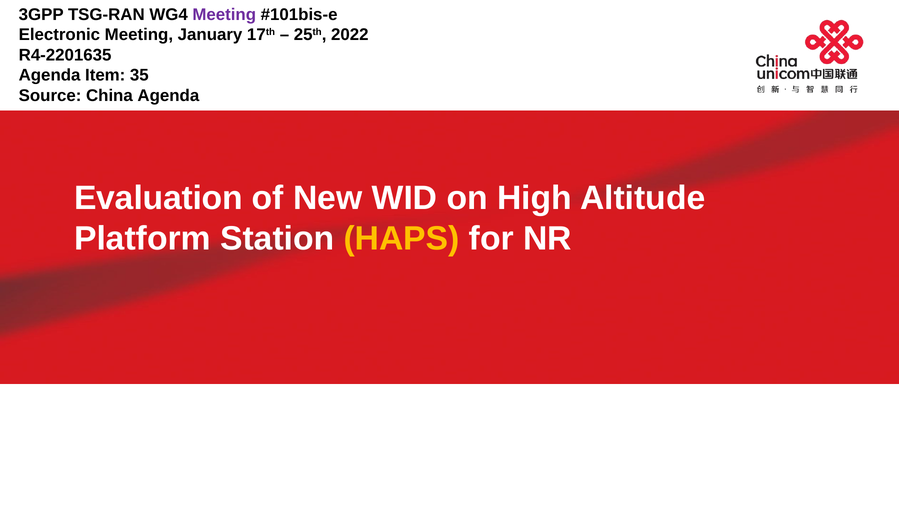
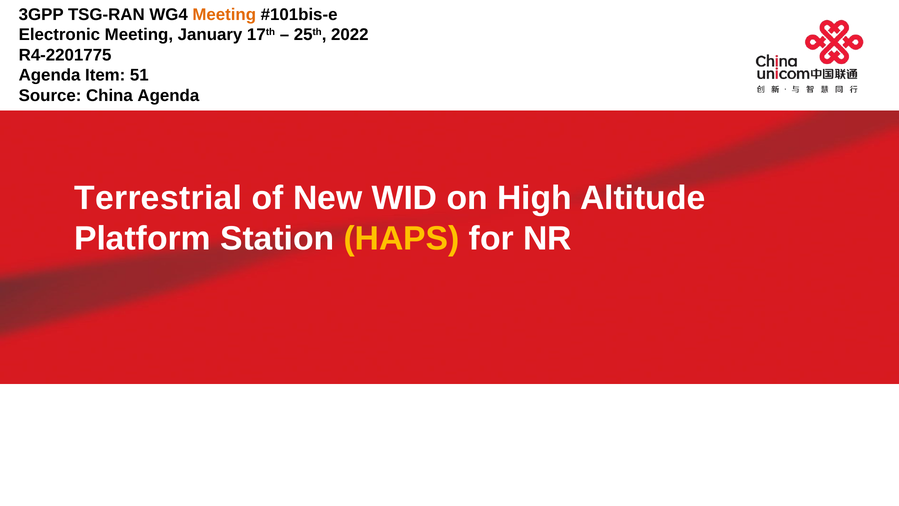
Meeting colour: purple -> orange (224, 15)
R4-2201635: R4-2201635 -> R4-2201775 (65, 55)
35: 35 -> 51 (139, 75)
Evaluation: Evaluation -> Terrestrial (158, 198)
